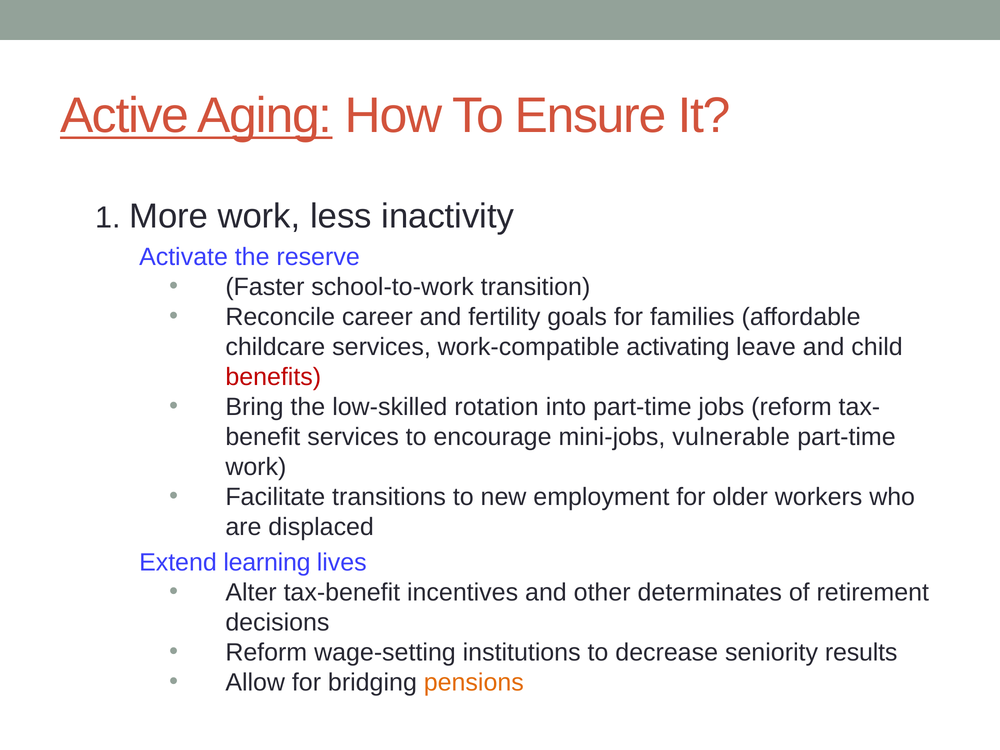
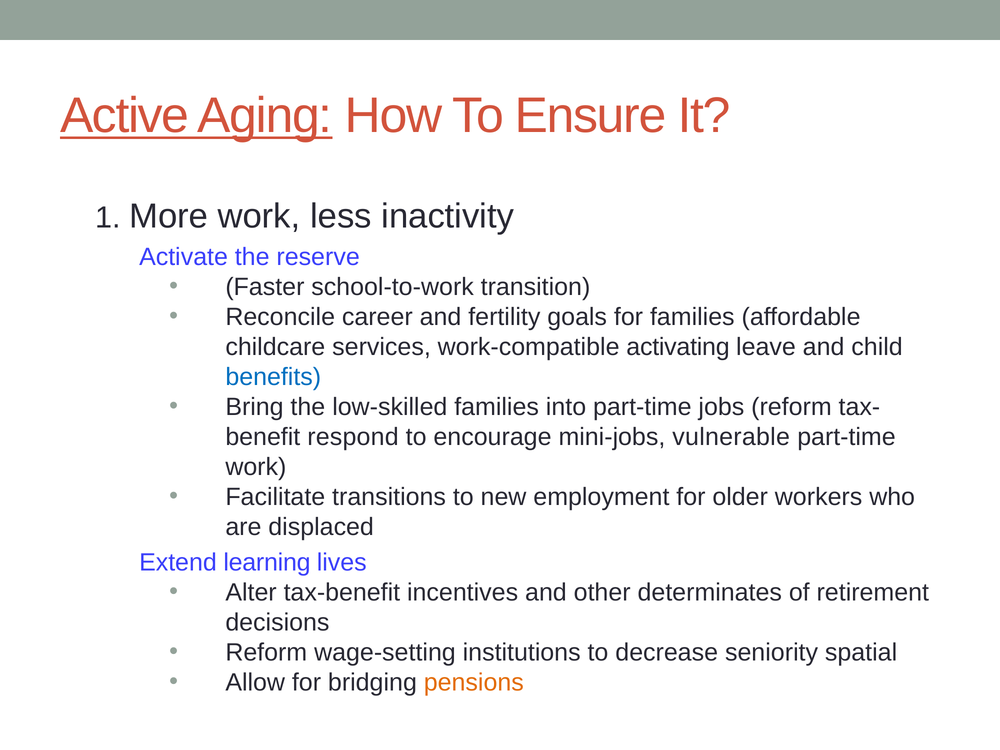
benefits colour: red -> blue (273, 377)
low-skilled rotation: rotation -> families (497, 407)
services: services -> respond (353, 437)
results: results -> spatial (861, 652)
